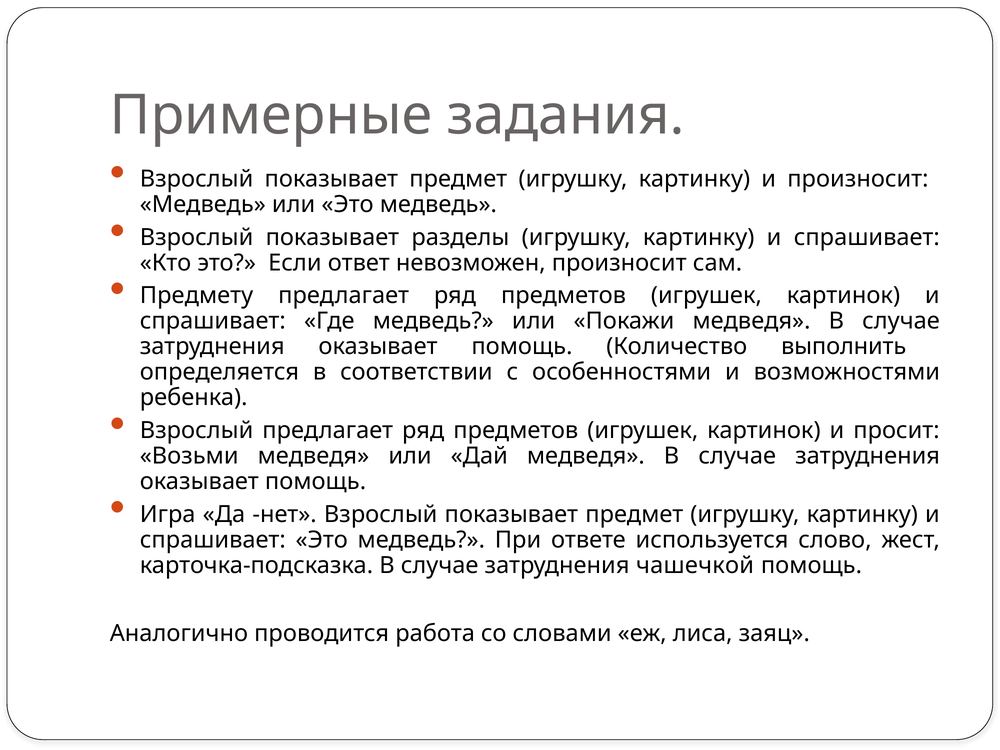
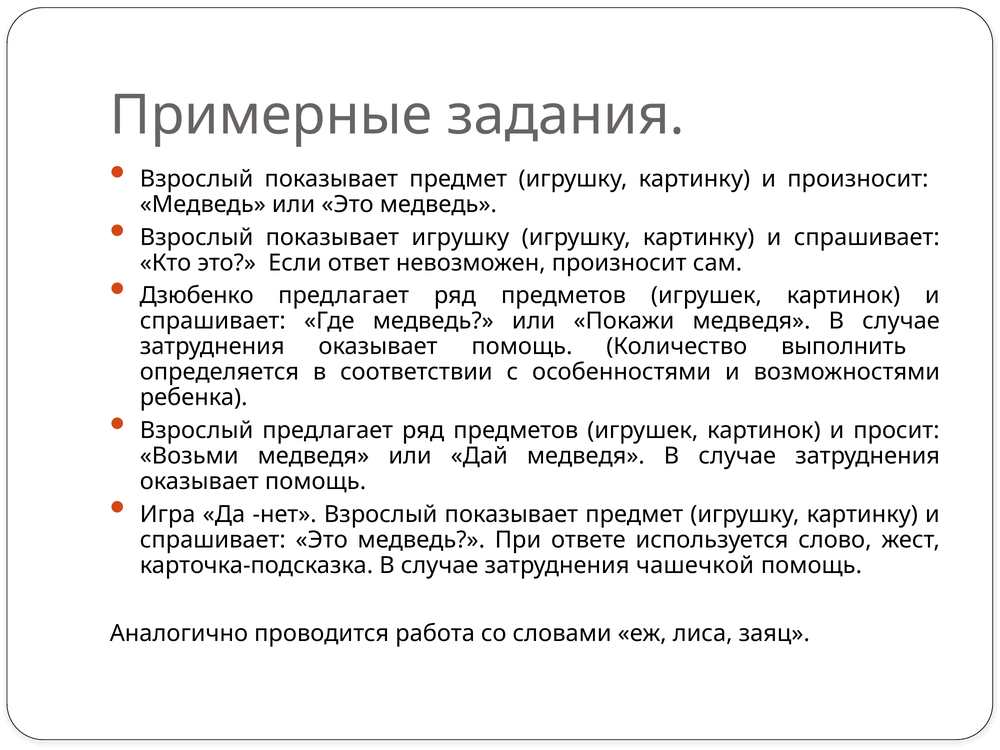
показывает разделы: разделы -> игрушку (460, 237)
Предмету: Предмету -> Дзюбенко (197, 296)
